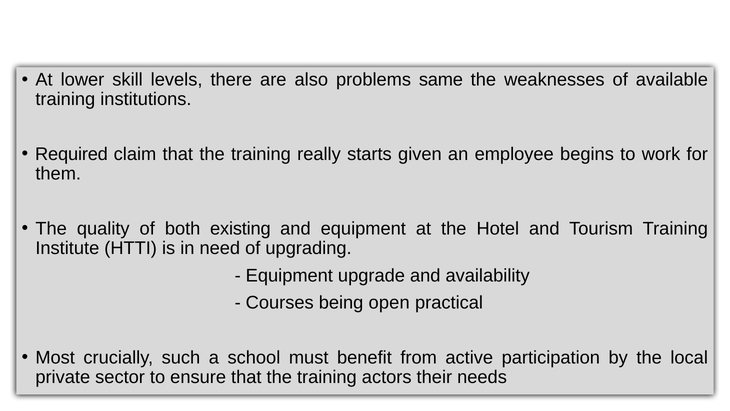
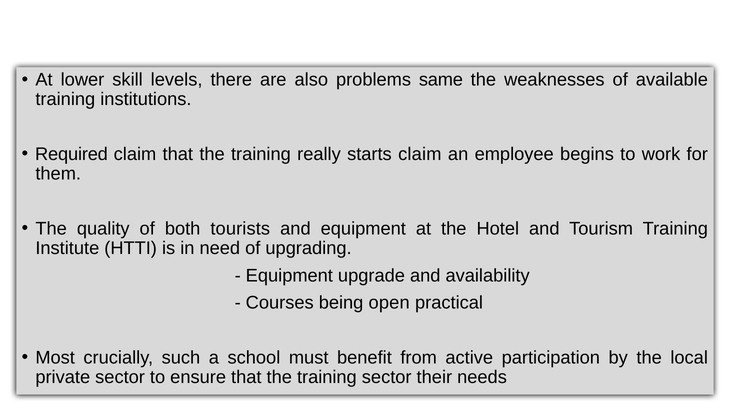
starts given: given -> claim (420, 154)
existing: existing -> tourists (240, 228)
training actors: actors -> sector (387, 377)
